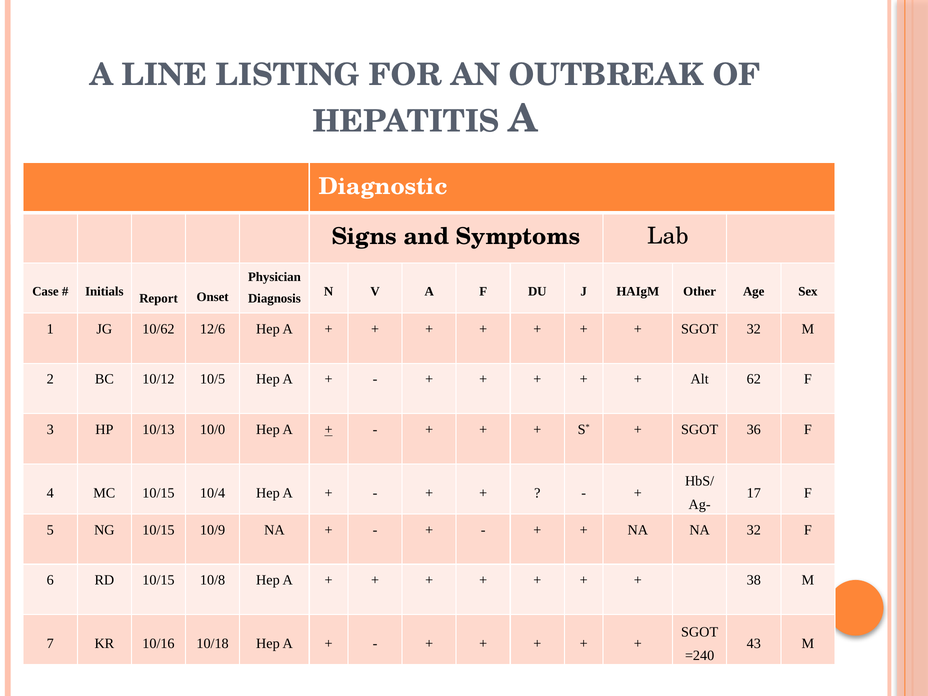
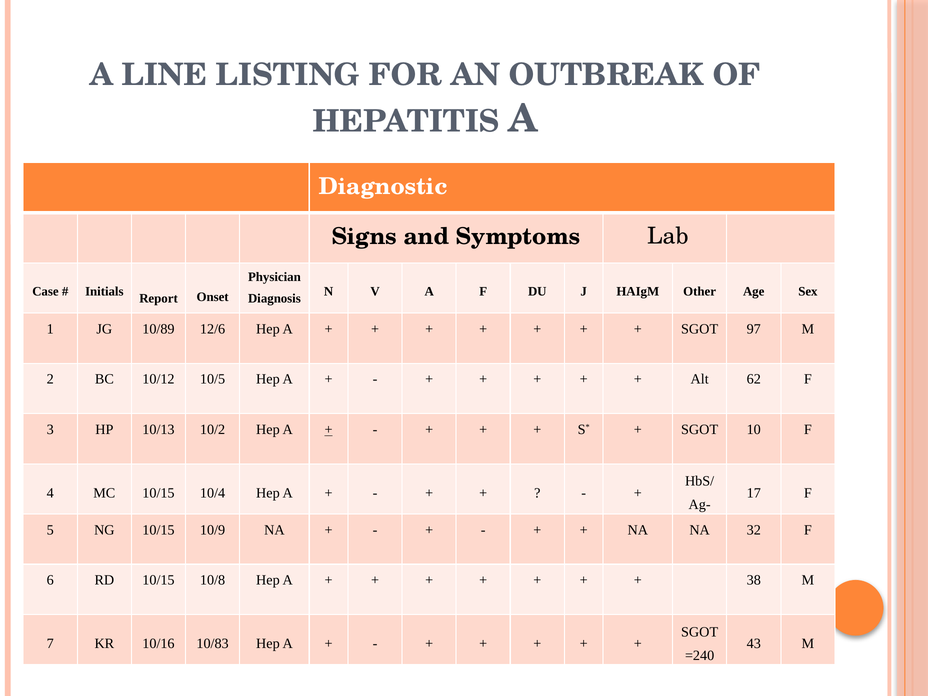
10/62: 10/62 -> 10/89 (158, 329)
SGOT 32: 32 -> 97 (754, 329)
10/0: 10/0 -> 10/2 (213, 429)
36: 36 -> 10 (754, 429)
10/18: 10/18 -> 10/83 (213, 644)
